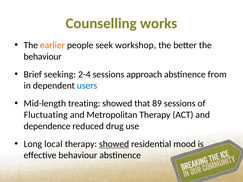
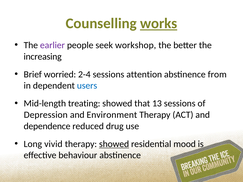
works underline: none -> present (159, 24)
earlier colour: orange -> purple (52, 45)
behaviour: behaviour -> increasing (43, 57)
seeking: seeking -> worried (60, 74)
approach: approach -> attention (144, 74)
89: 89 -> 13 (157, 104)
Fluctuating: Fluctuating -> Depression (46, 115)
Metropolitan: Metropolitan -> Environment (112, 115)
local: local -> vivid (53, 144)
